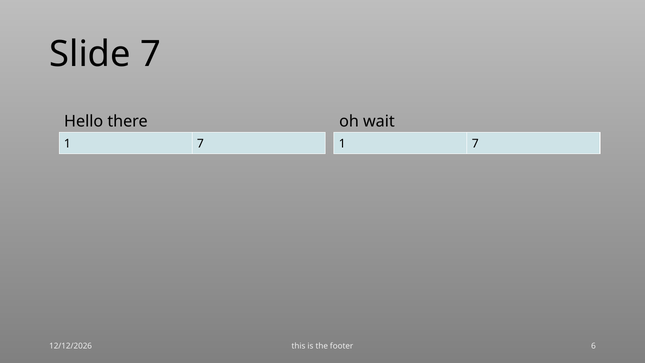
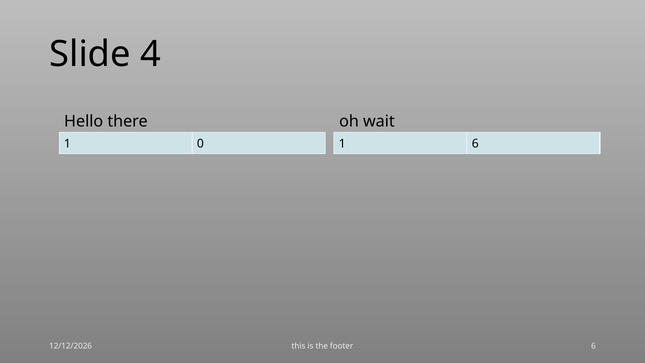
Slide 7: 7 -> 4 (150, 54)
7: 7 -> 0 (200, 144)
7: 7 -> 6 (475, 144)
